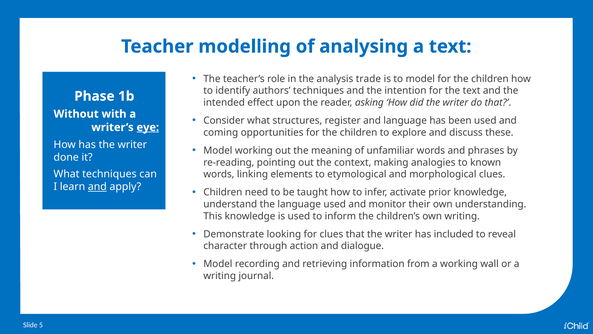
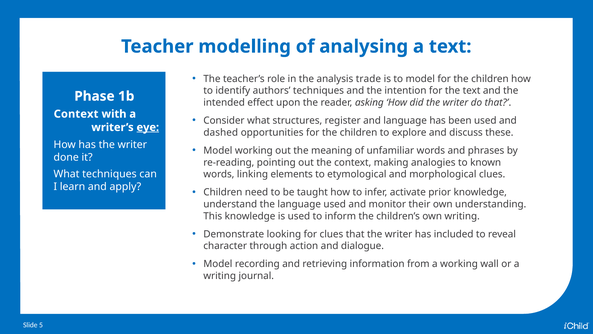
Without: Without -> Context (76, 114)
coming: coming -> dashed (221, 132)
and underline: present -> none (97, 187)
